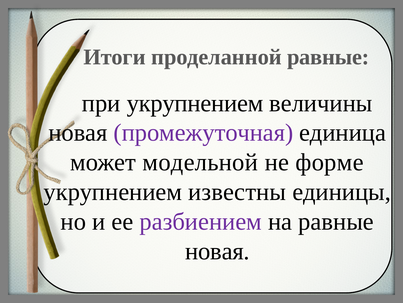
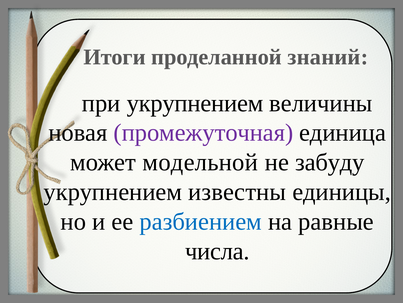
проделанной равные: равные -> знаний (328, 57)
форме: форме -> забуду (330, 162)
разбиением colour: purple -> blue (201, 221)
новая: новая -> числа (217, 251)
